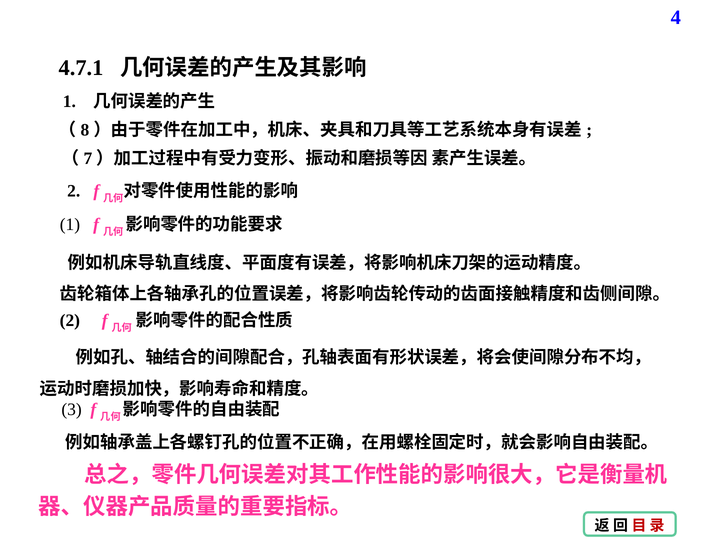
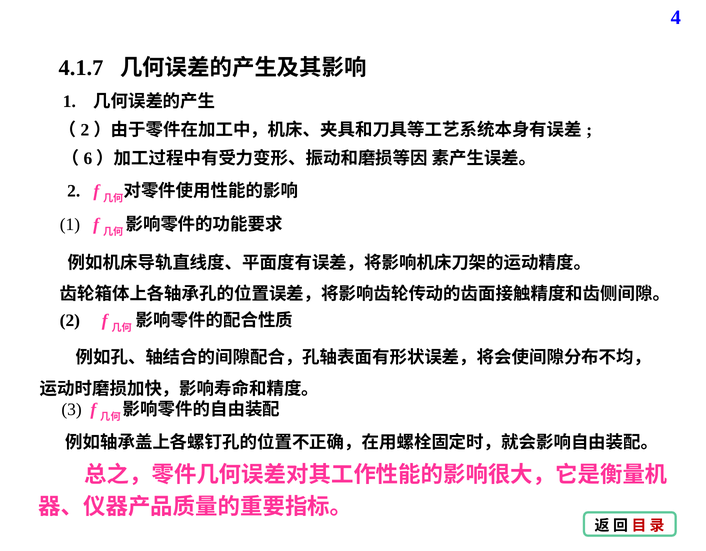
4.7.1: 4.7.1 -> 4.1.7 (81, 68)
8: 8 -> 2 (85, 130)
7: 7 -> 6 (88, 158)
